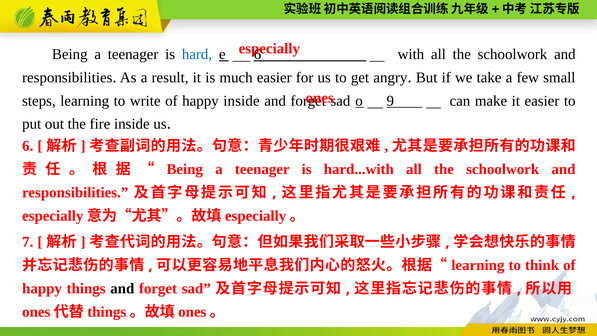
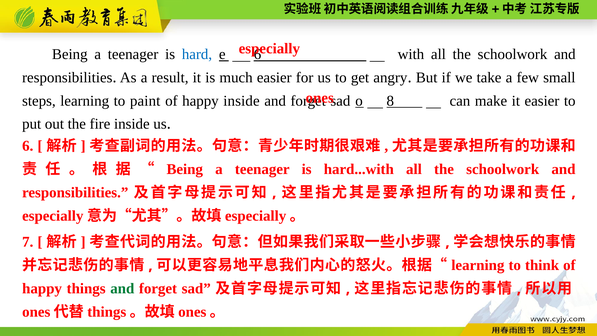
write: write -> paint (145, 101)
9: 9 -> 8 (390, 101)
and colour: black -> green (122, 288)
